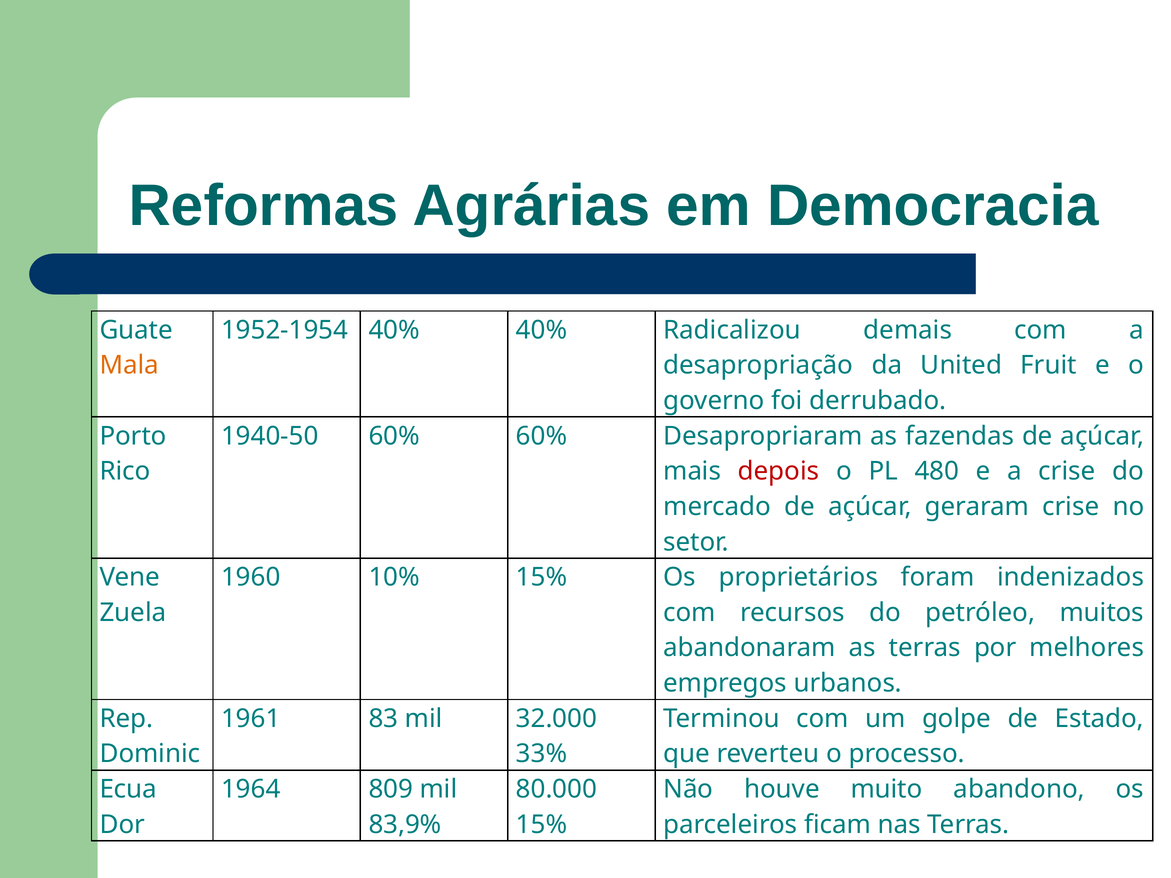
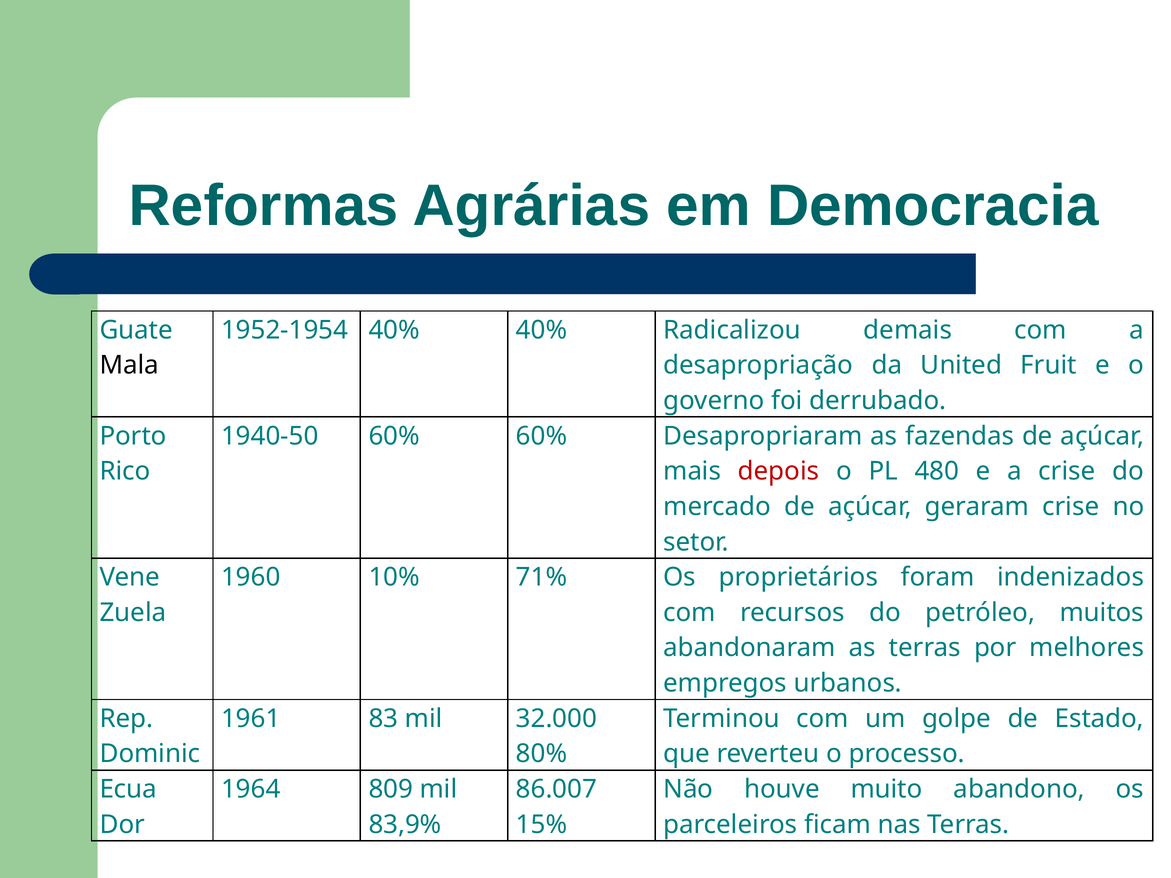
Mala colour: orange -> black (129, 365)
10% 15%: 15% -> 71% (542, 577)
33%: 33% -> 80% (542, 754)
80.000: 80.000 -> 86.007 (556, 789)
